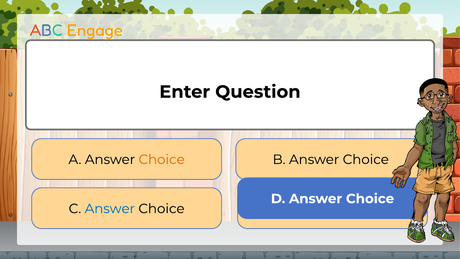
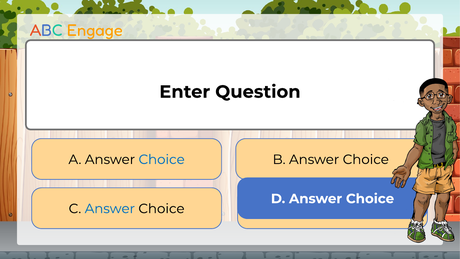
Choice colour: orange -> blue (162, 159)
